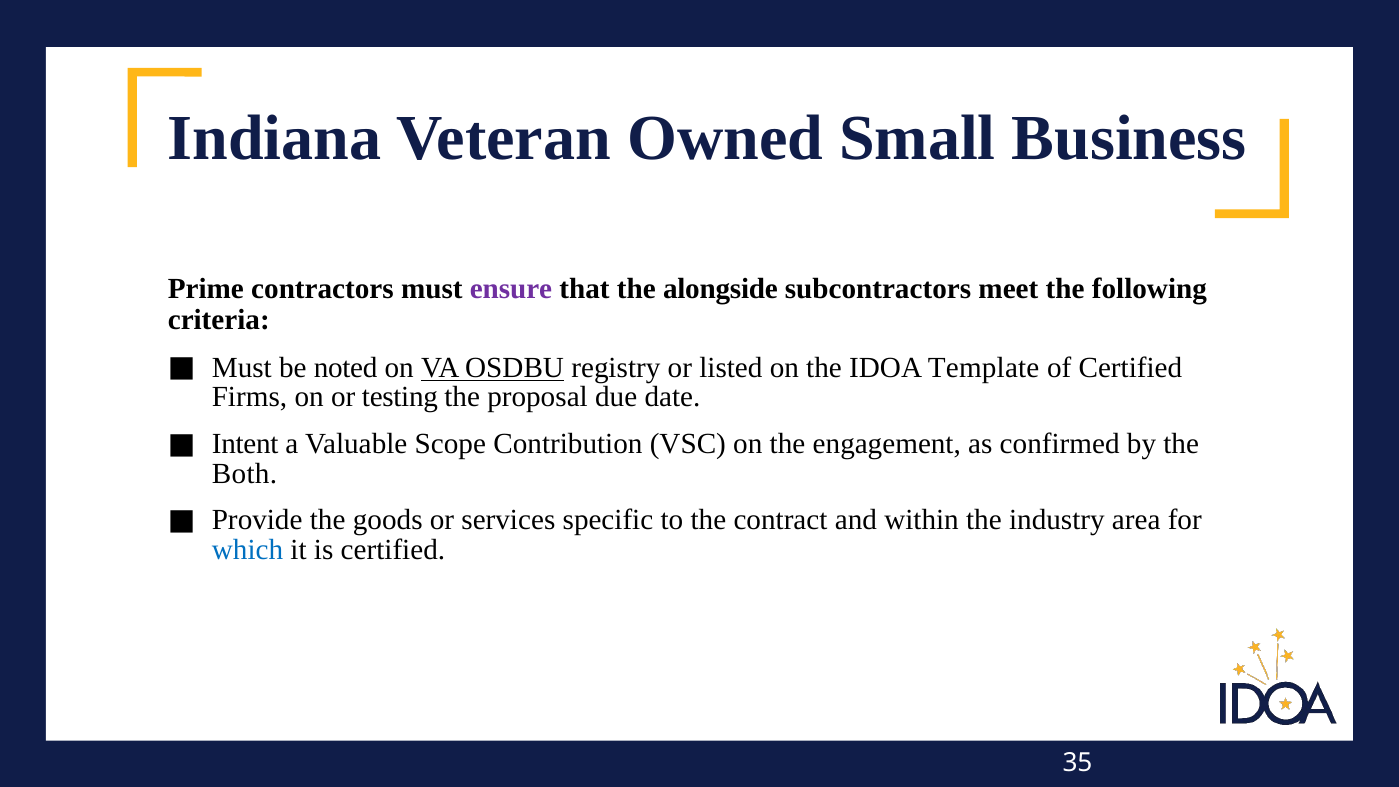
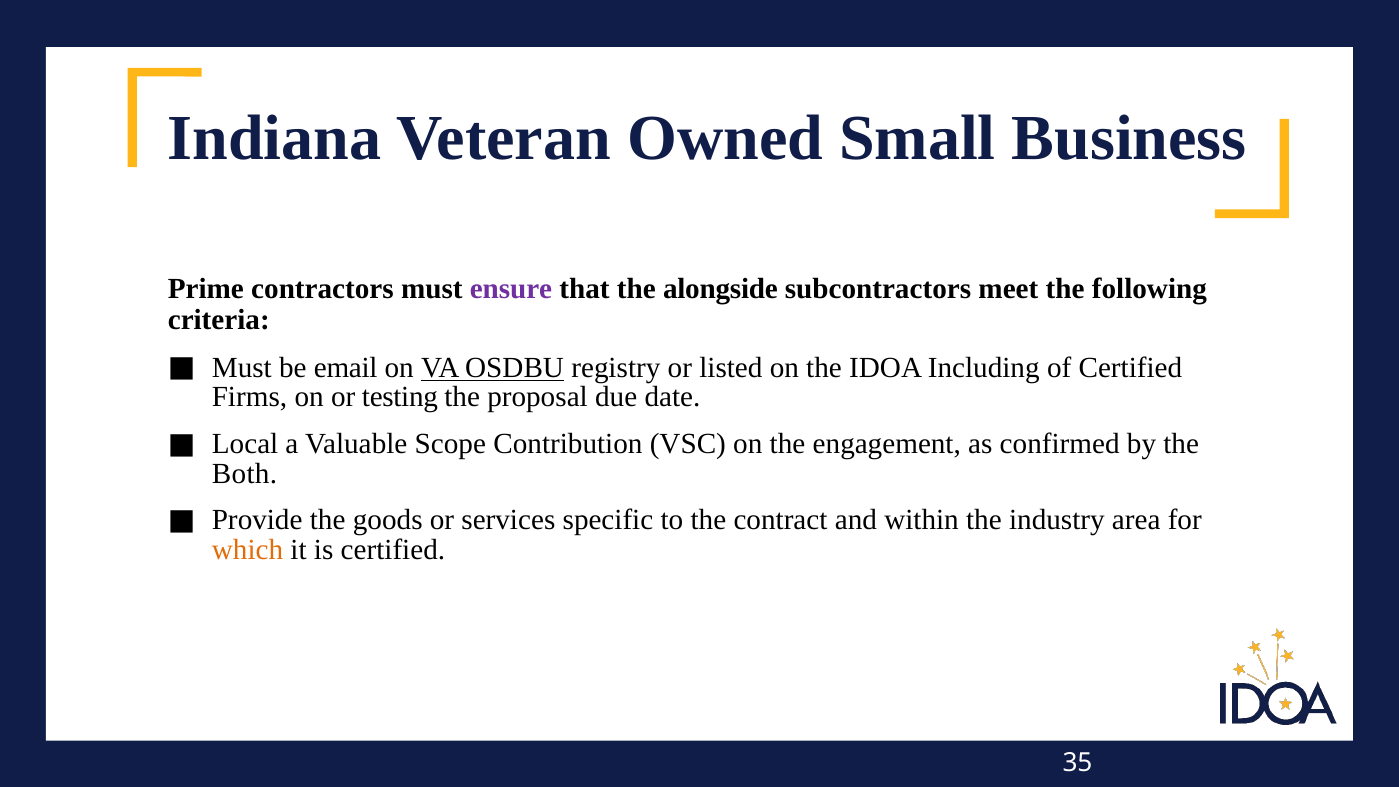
noted: noted -> email (346, 368)
Template: Template -> Including (984, 368)
Intent: Intent -> Local (245, 444)
which colour: blue -> orange (248, 550)
